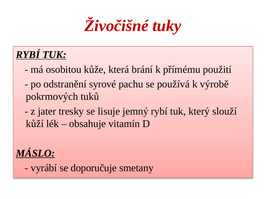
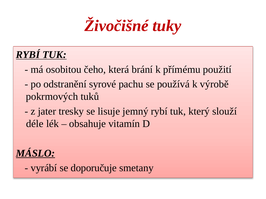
kůže: kůže -> čeho (95, 70)
kůží: kůží -> déle (35, 124)
